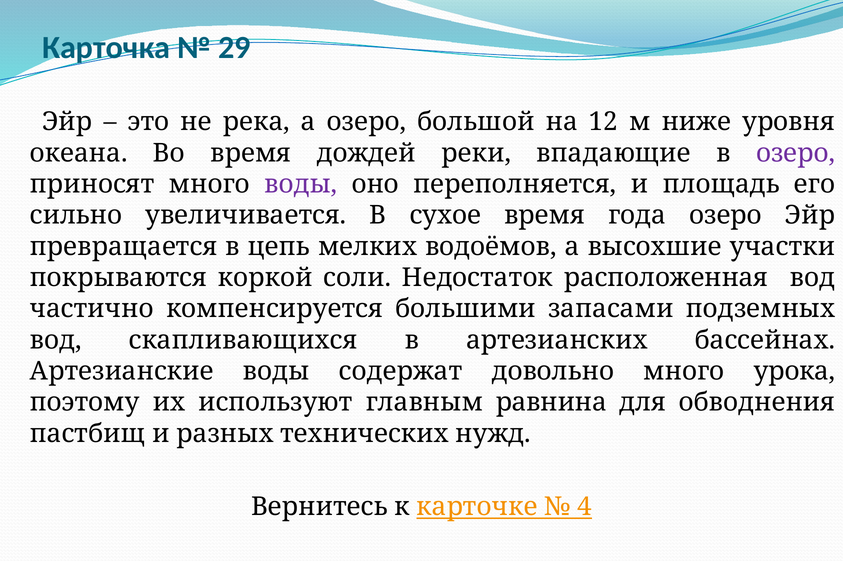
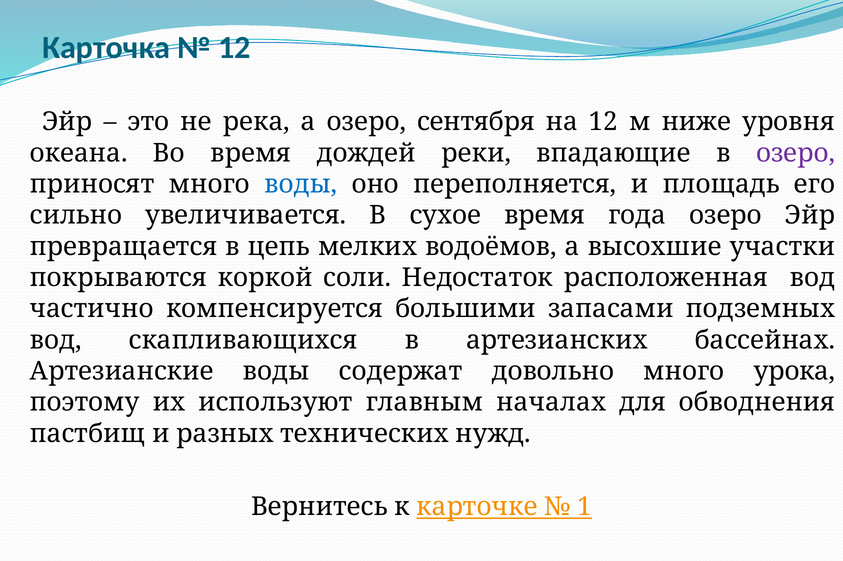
29: 29 -> 12 (234, 48)
большой: большой -> сентября (476, 122)
воды colour: purple -> blue (301, 184)
равнина: равнина -> началах (551, 403)
4: 4 -> 1 (585, 507)
